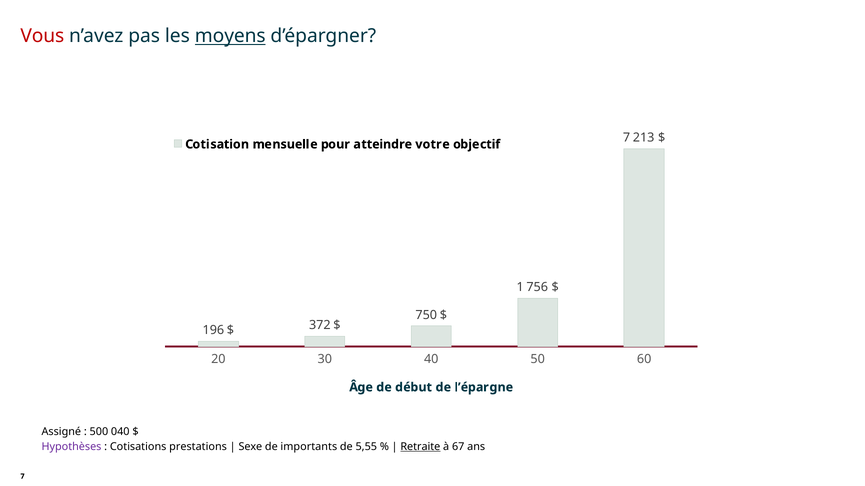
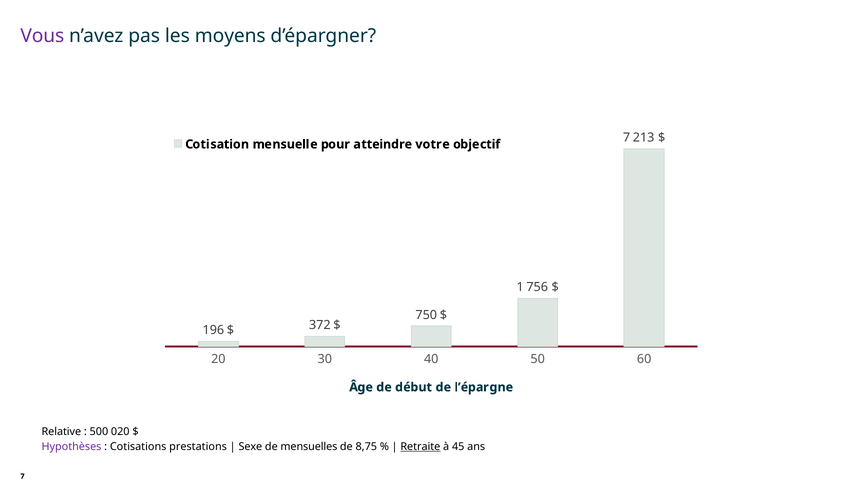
Vous colour: red -> purple (42, 36)
moyens underline: present -> none (230, 36)
Assigné: Assigné -> Relative (61, 432)
040: 040 -> 020 (120, 432)
importants: importants -> mensuelles (309, 447)
5,55: 5,55 -> 8,75 (366, 447)
67: 67 -> 45 (458, 447)
